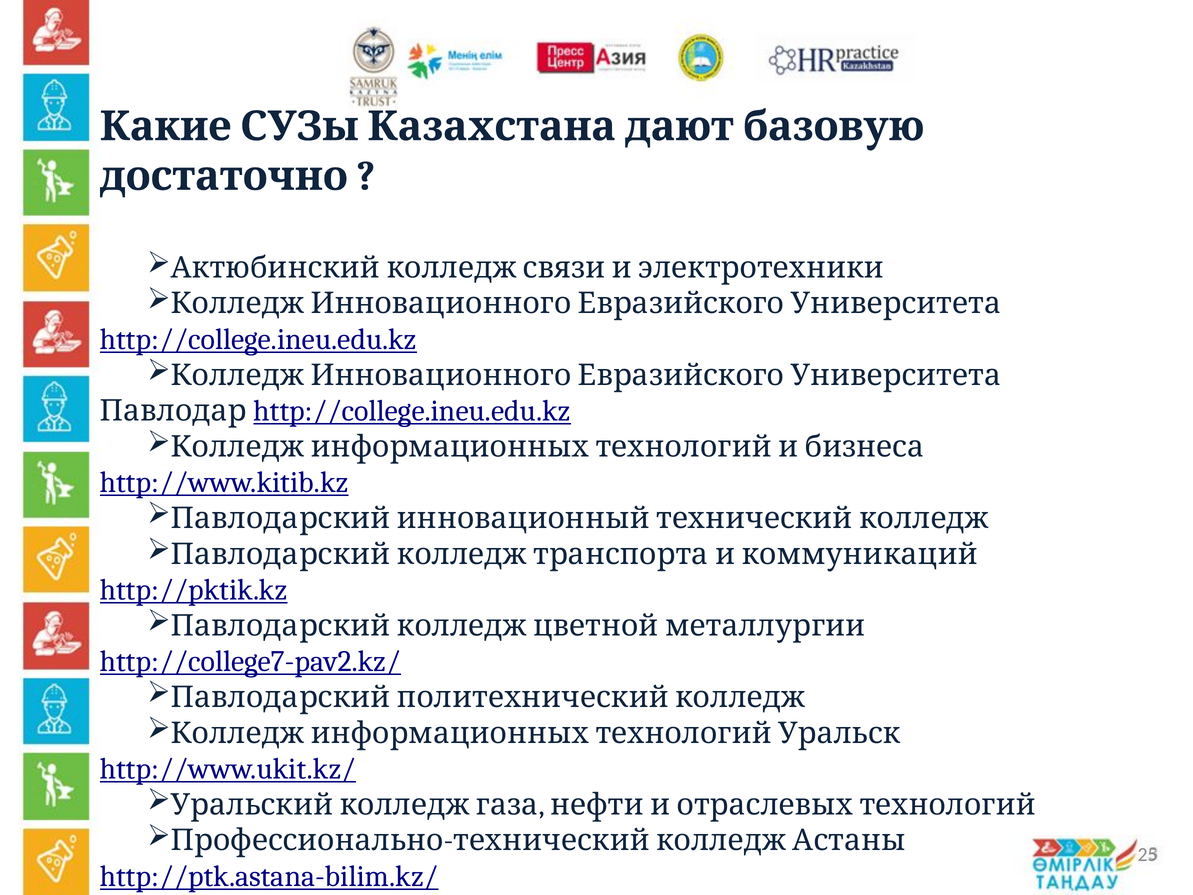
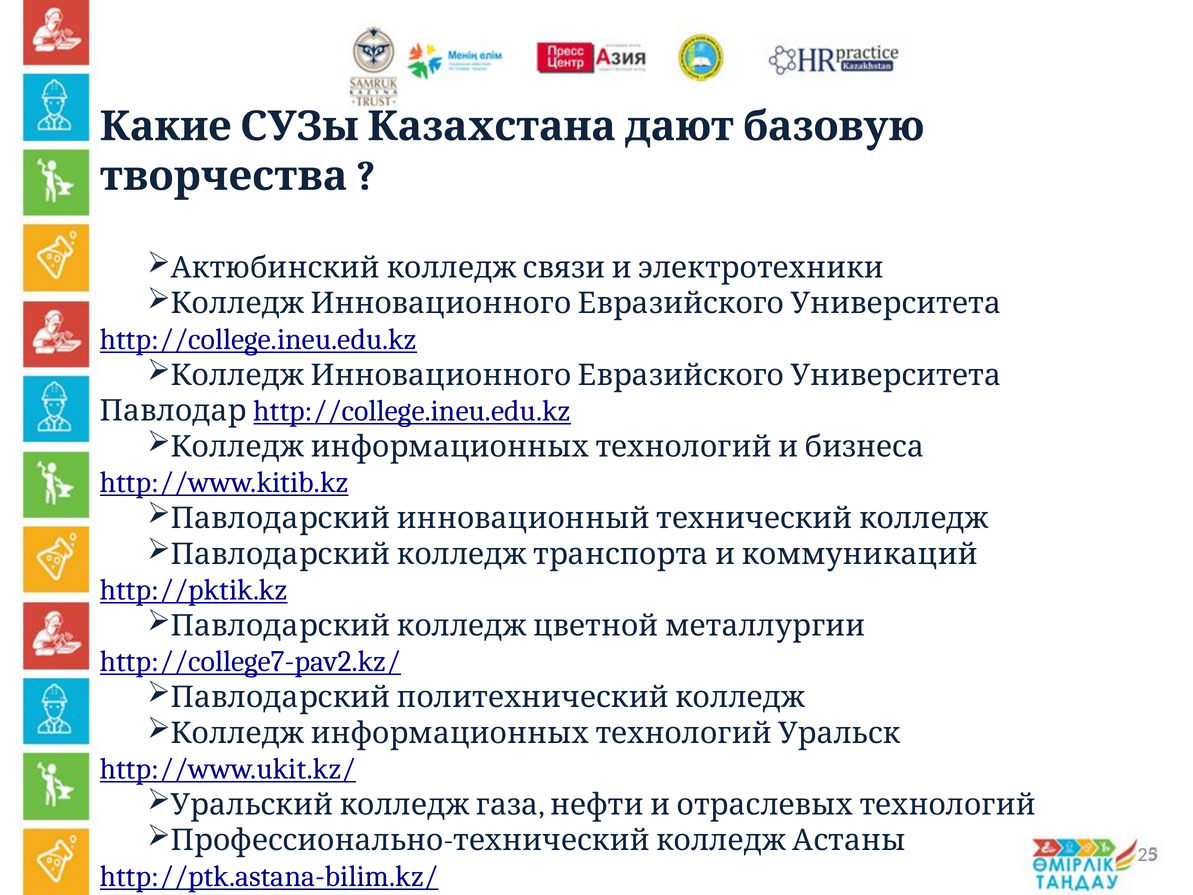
достаточно: достаточно -> творчества (224, 176)
